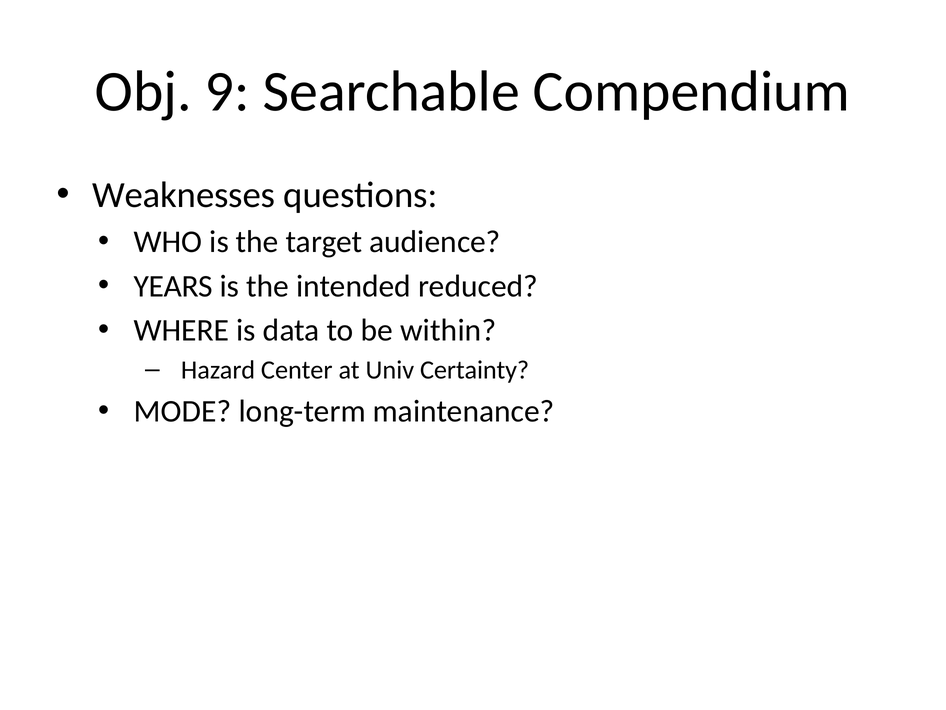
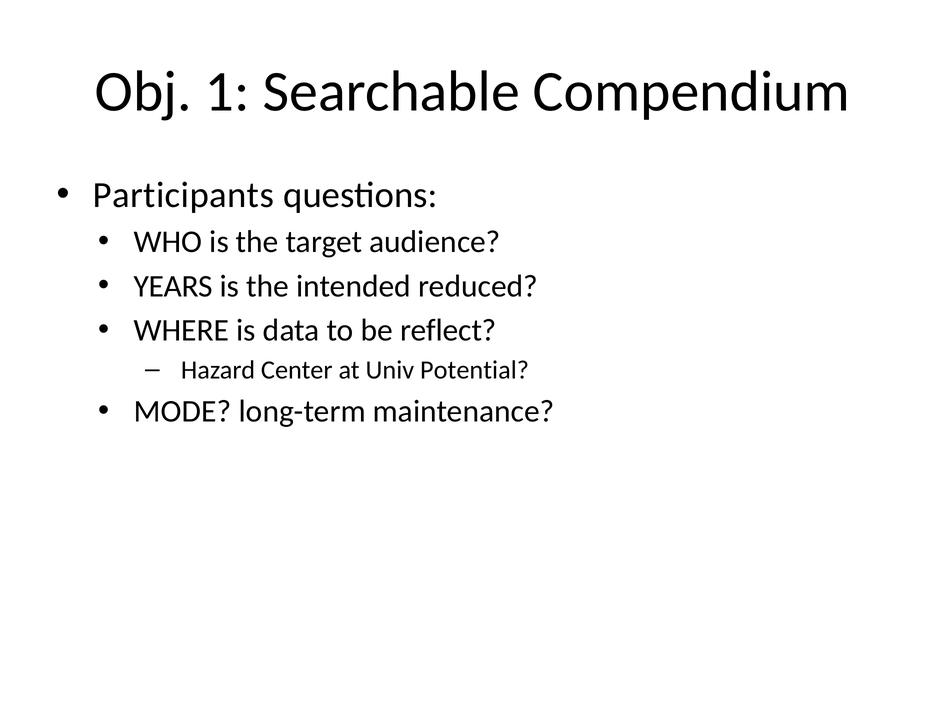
9: 9 -> 1 (227, 92)
Weaknesses: Weaknesses -> Participants (183, 195)
within: within -> reflect (448, 330)
Certainty: Certainty -> Potential (475, 370)
